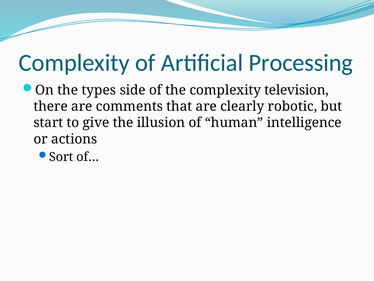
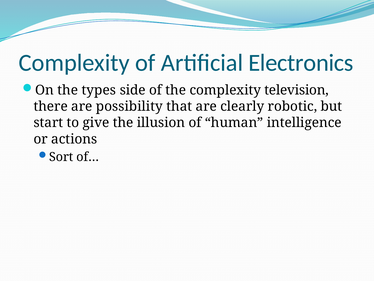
Processing: Processing -> Electronics (301, 63)
comments: comments -> possibility (129, 106)
